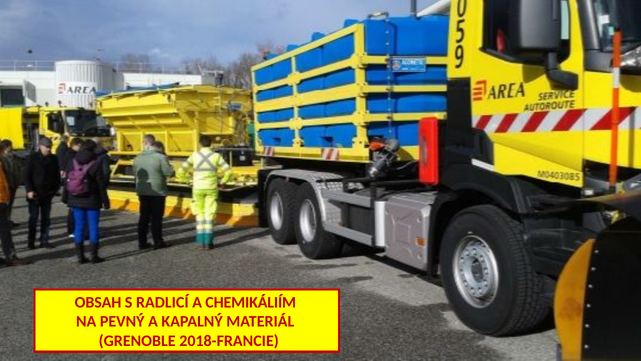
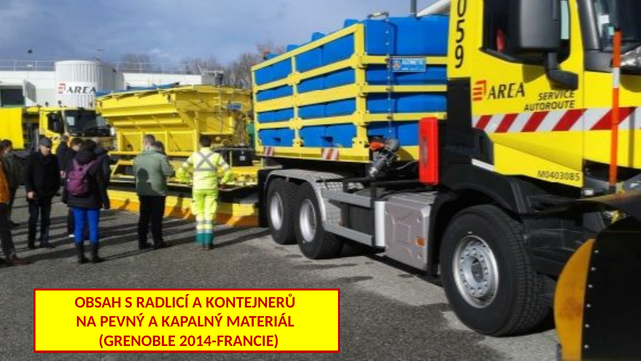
CHEMIKÁLIÍM: CHEMIKÁLIÍM -> KONTEJNERŮ (251, 302)
2018-FRANCIE: 2018-FRANCIE -> 2014-FRANCIE (229, 340)
